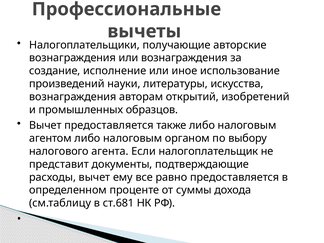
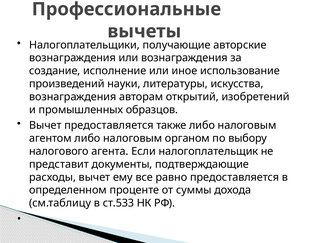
ст.681: ст.681 -> ст.533 (118, 203)
